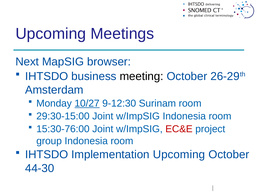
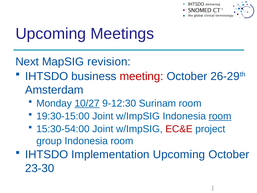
browser: browser -> revision (109, 62)
meeting colour: black -> red (142, 76)
29:30-15:00: 29:30-15:00 -> 19:30-15:00 (63, 116)
room underline: none -> present (220, 116)
15:30-76:00: 15:30-76:00 -> 15:30-54:00 (63, 129)
44-30: 44-30 -> 23-30 (40, 168)
